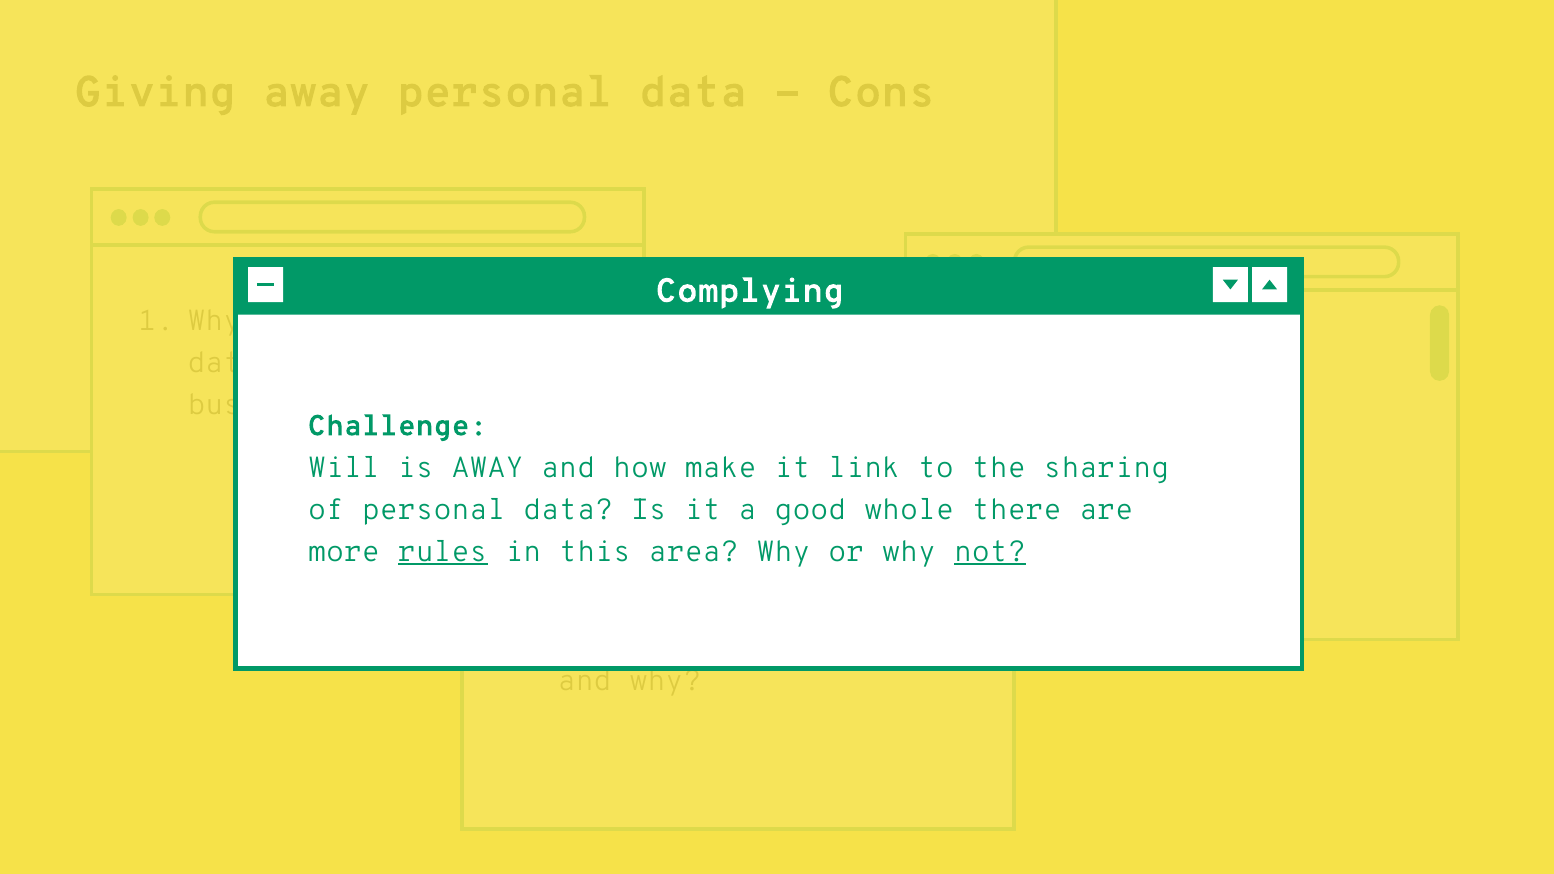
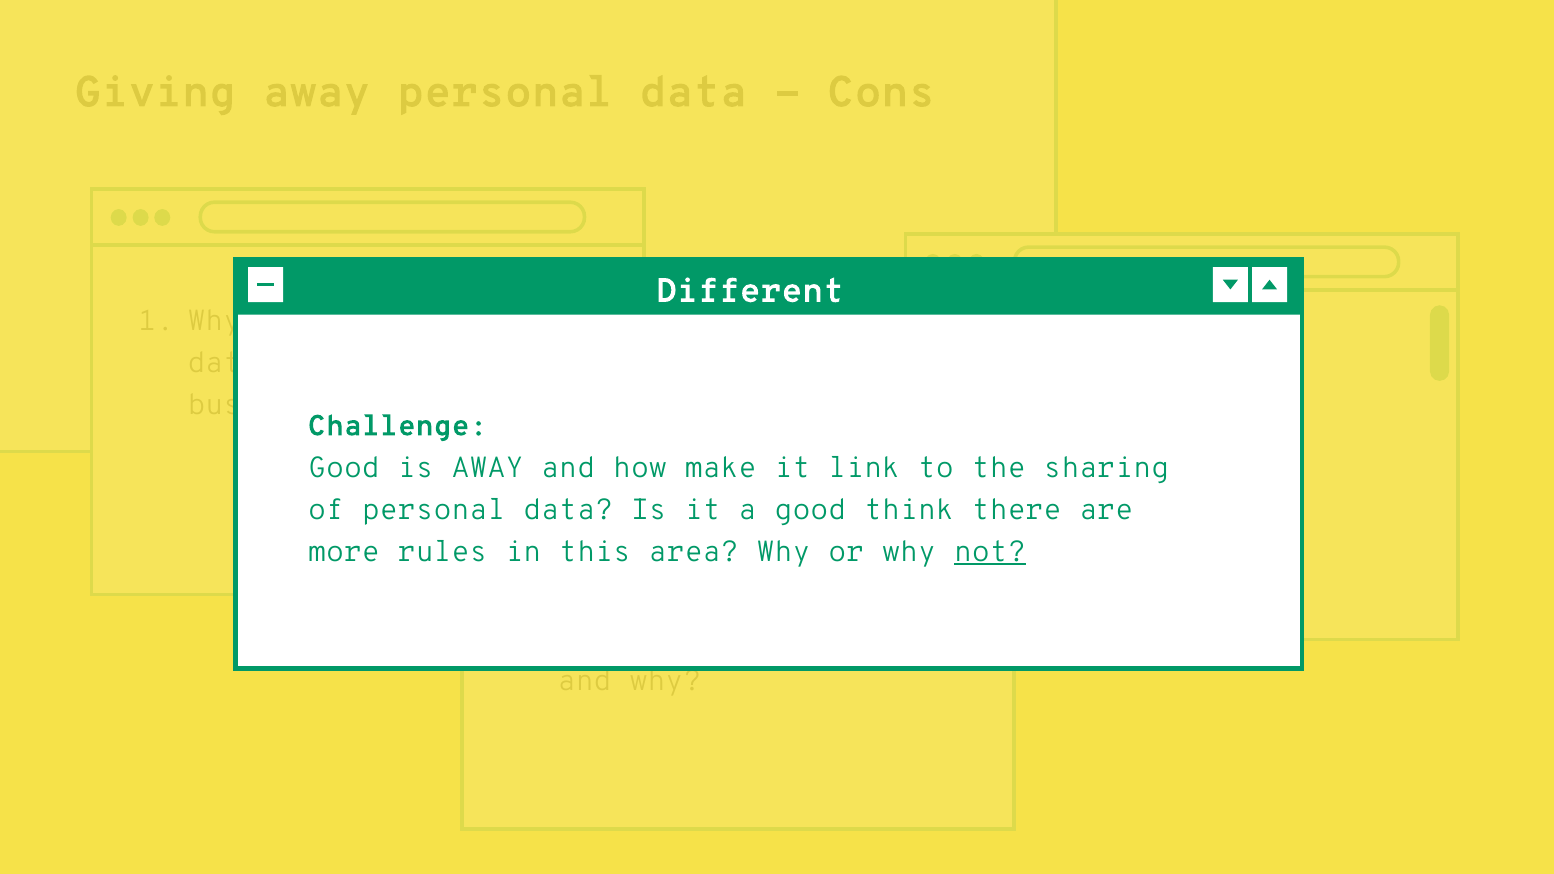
Complying: Complying -> Different (750, 291)
Will: Will -> Good (344, 468)
good whole: whole -> think (909, 510)
rules underline: present -> none (443, 552)
